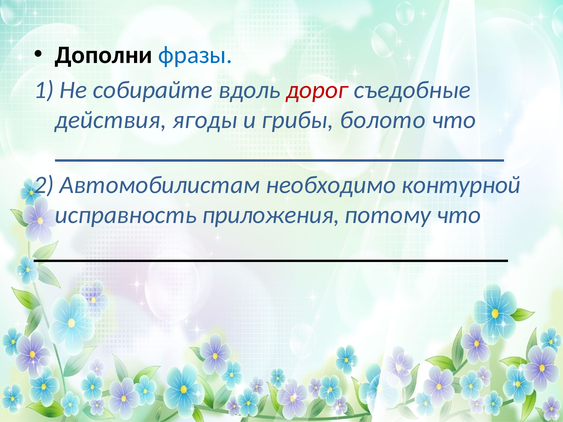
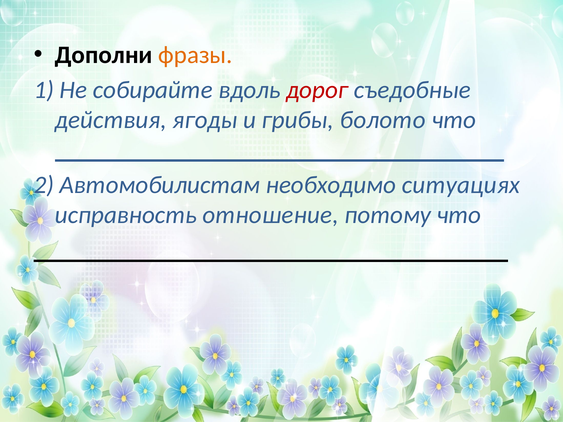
фразы colour: blue -> orange (195, 55)
контурной: контурной -> ситуациях (461, 185)
приложения: приложения -> отношение (271, 215)
